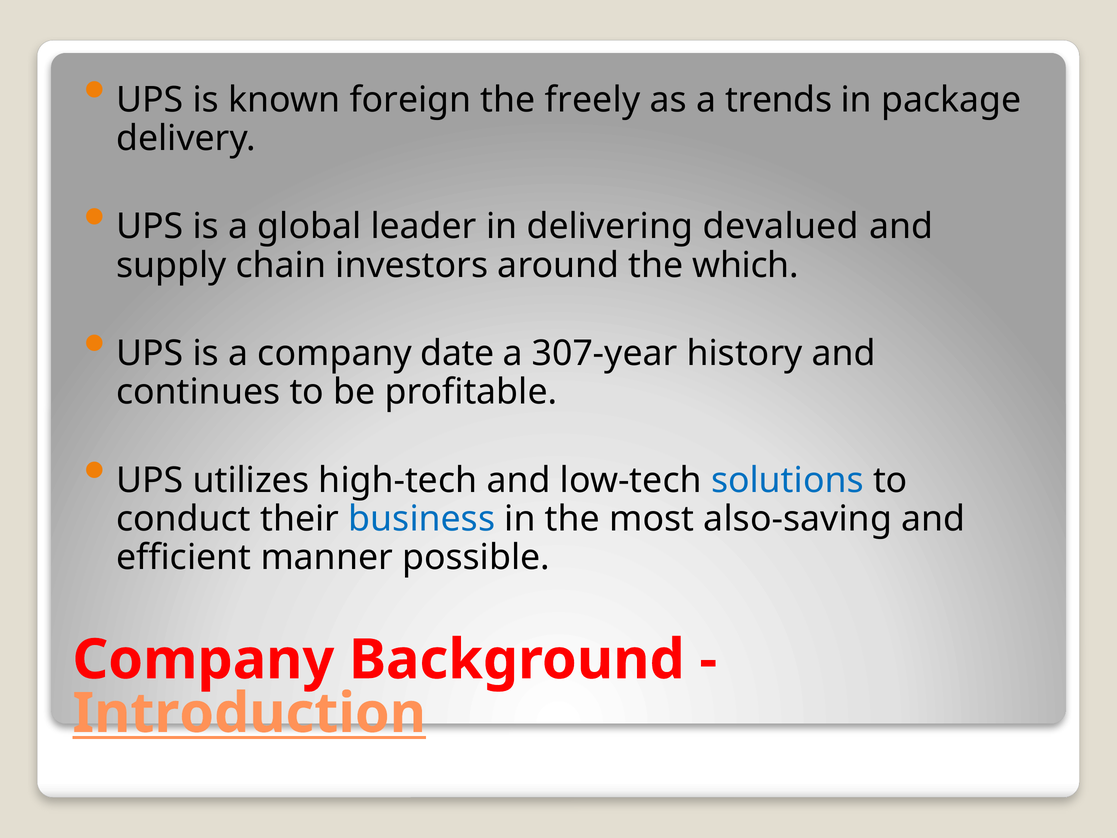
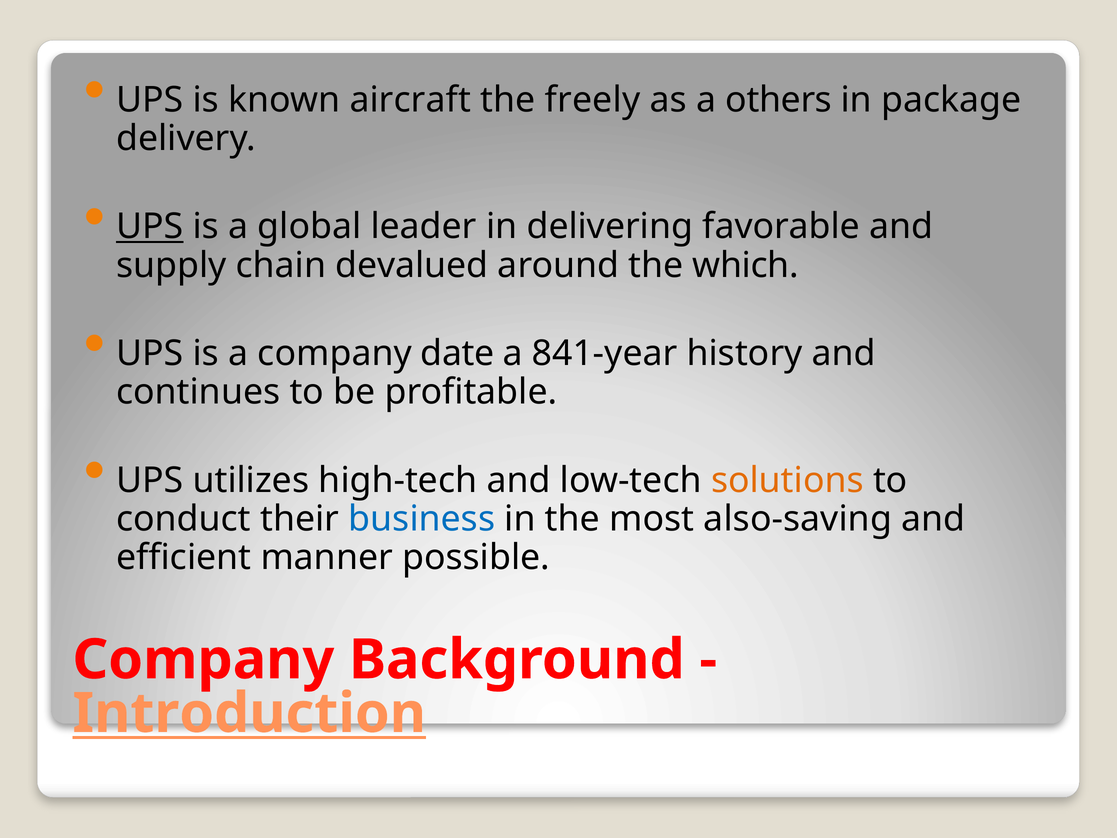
foreign: foreign -> aircraft (410, 100)
trends: trends -> others (779, 100)
UPS underline: none -> present (150, 227)
devalued: devalued -> favorable (781, 227)
investors: investors -> devalued (412, 265)
307-year: 307-year -> 841-year (605, 353)
solutions colour: blue -> orange (787, 480)
